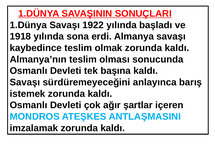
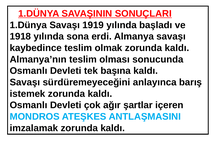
1922: 1922 -> 1919 (93, 25)
